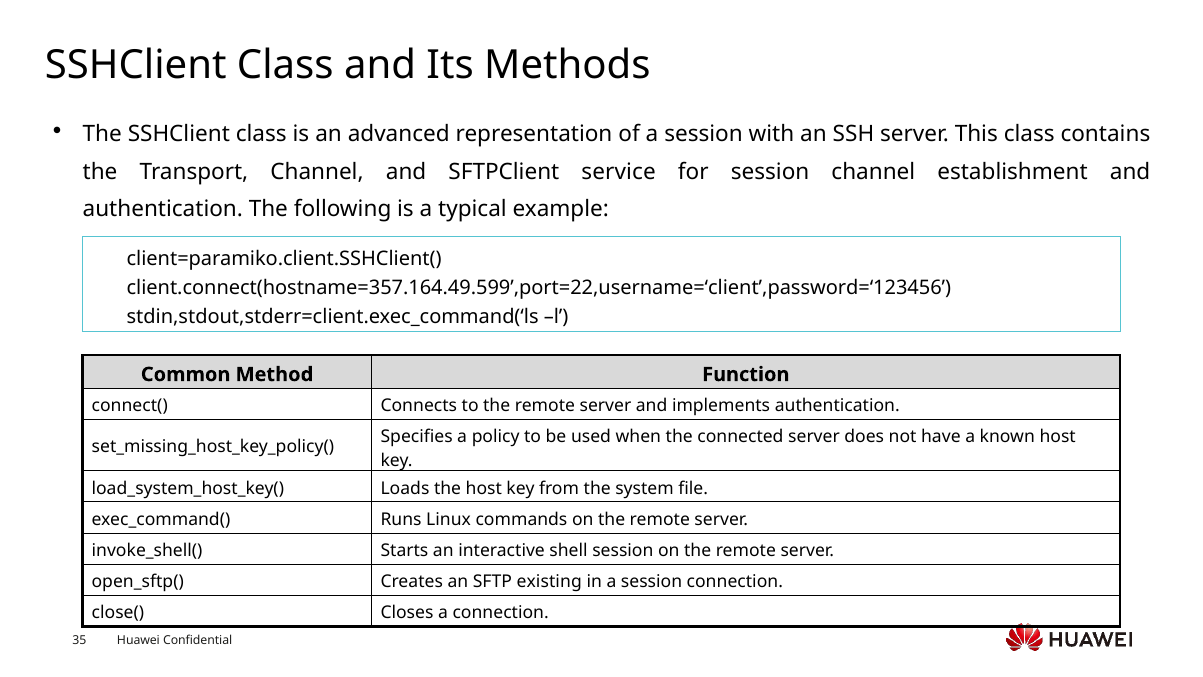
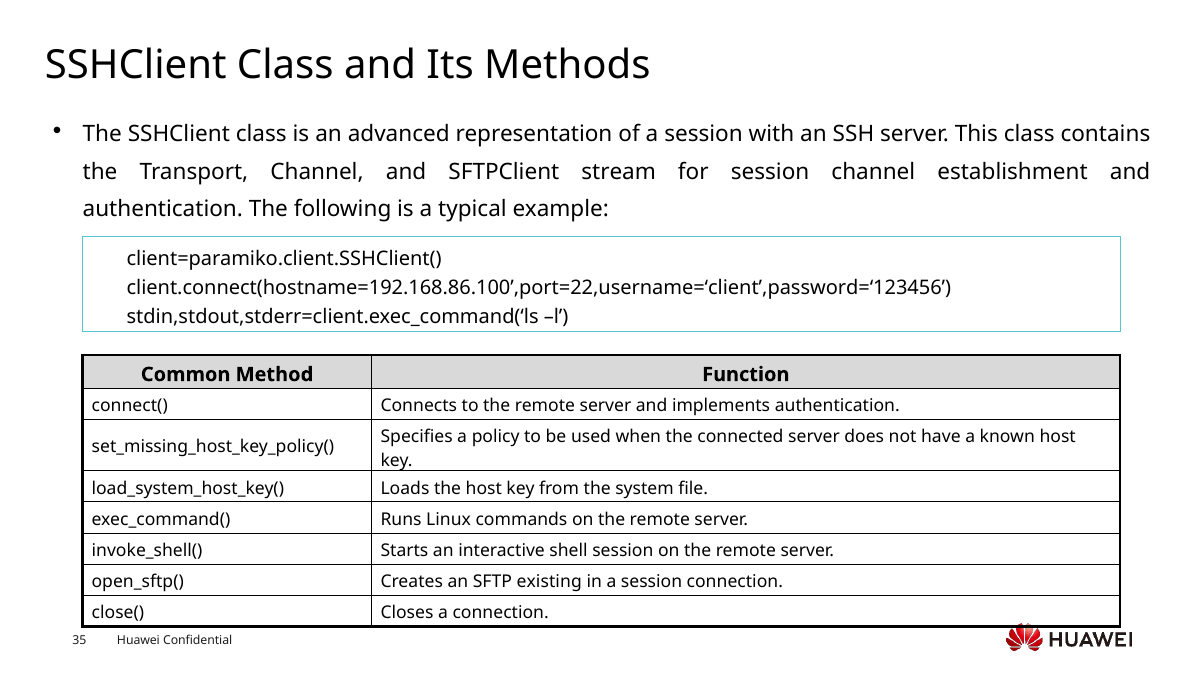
service: service -> stream (619, 172)
client.connect(hostname=357.164.49.599’,port=22,username=‘client’,password=‘123456: client.connect(hostname=357.164.49.599’,port=22,username=‘client’,password=‘123456 -> client.connect(hostname=192.168.86.100’,port=22,username=‘client’,password=‘123456 (539, 287)
